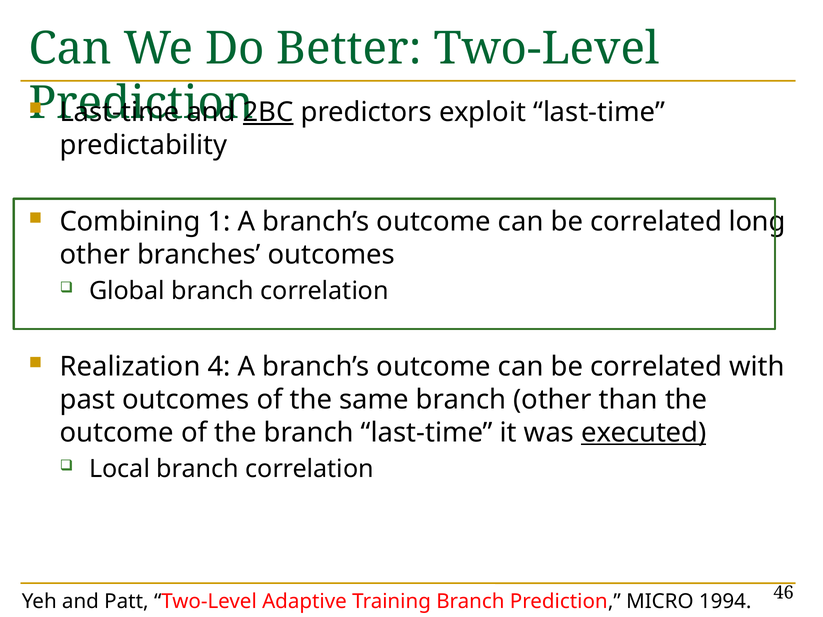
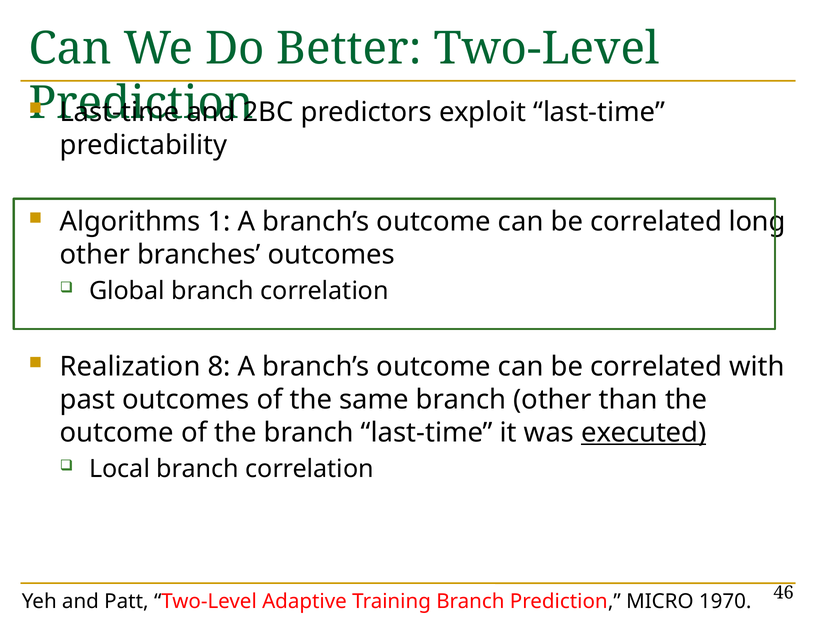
2BC underline: present -> none (268, 112)
Combining: Combining -> Algorithms (130, 222)
4: 4 -> 8 (219, 367)
1994: 1994 -> 1970 (725, 602)
